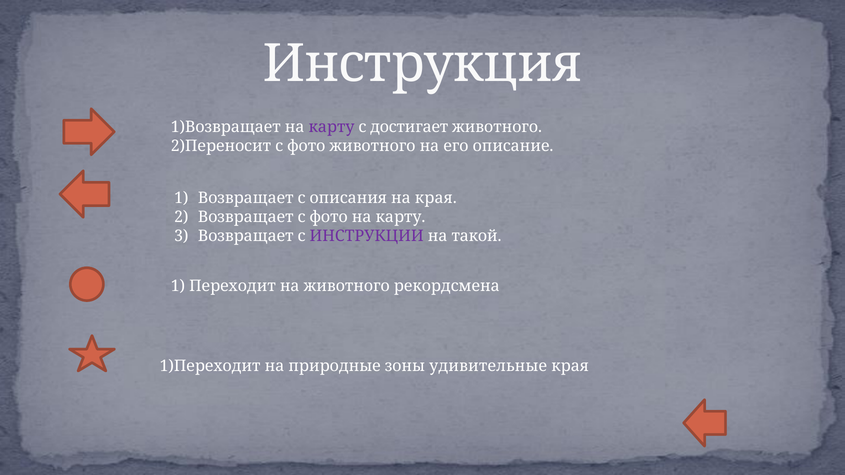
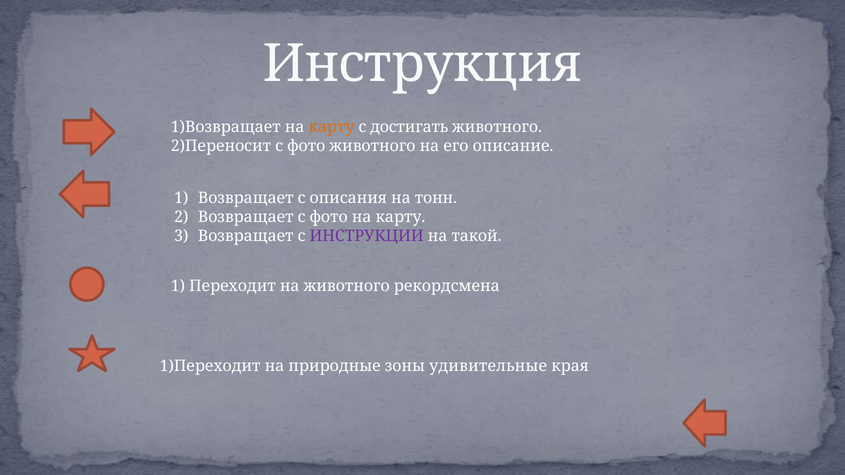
карту colour: purple -> orange (332, 127)
достигает: достигает -> достигать (409, 127)
на края: края -> тонн (436, 198)
